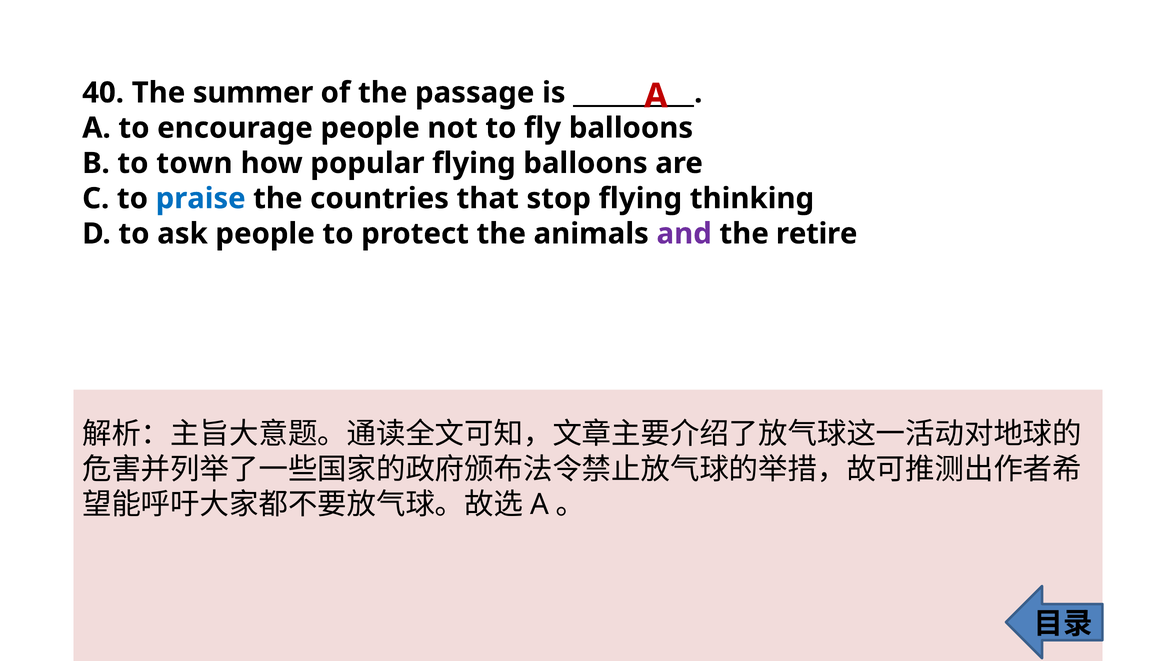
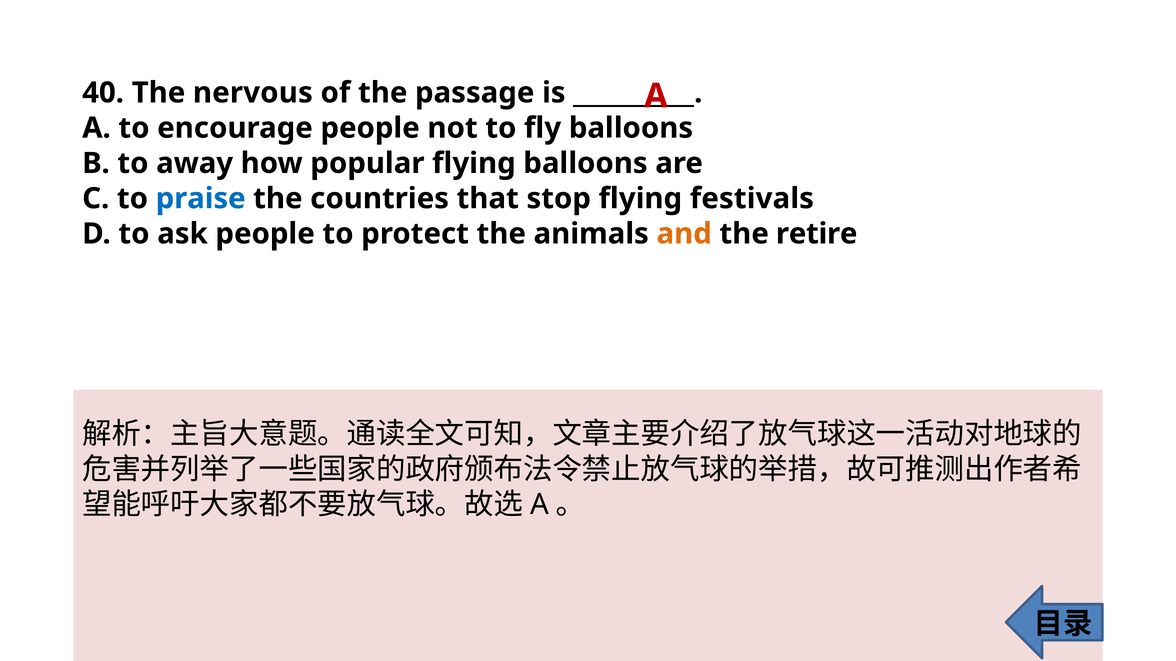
summer: summer -> nervous (253, 93)
town: town -> away (195, 163)
thinking: thinking -> festivals (752, 199)
and colour: purple -> orange (684, 234)
